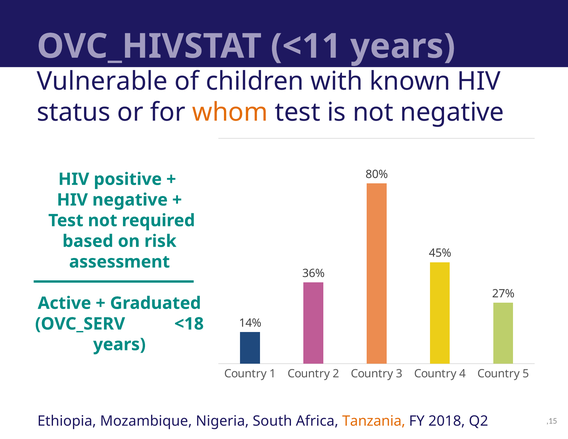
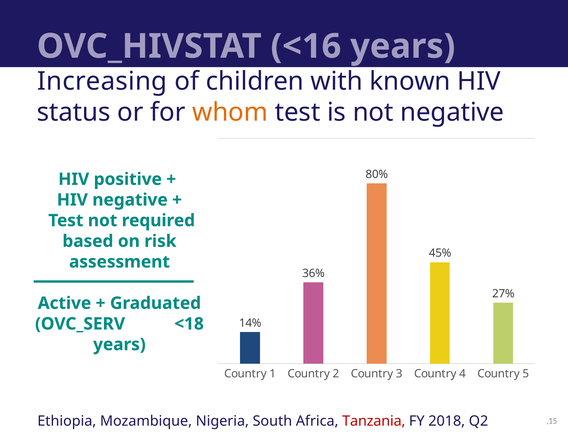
<11: <11 -> <16 (306, 46)
Vulnerable: Vulnerable -> Increasing (102, 81)
Tanzania colour: orange -> red (374, 421)
